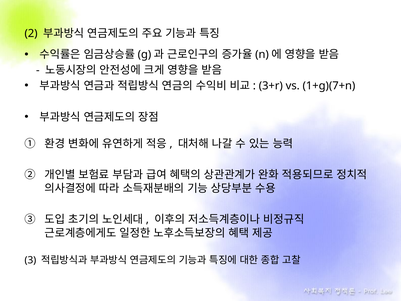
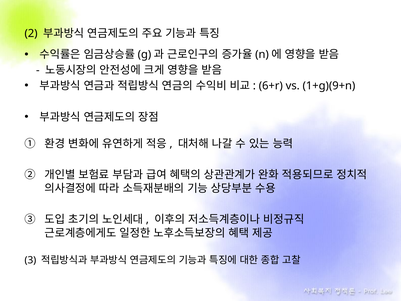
3+r: 3+r -> 6+r (271, 86)
1+g)(7+n: 1+g)(7+n -> 1+g)(9+n (329, 86)
